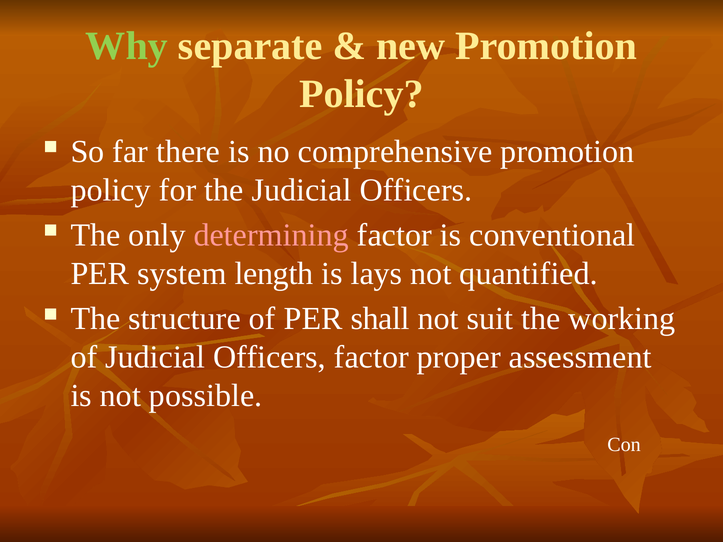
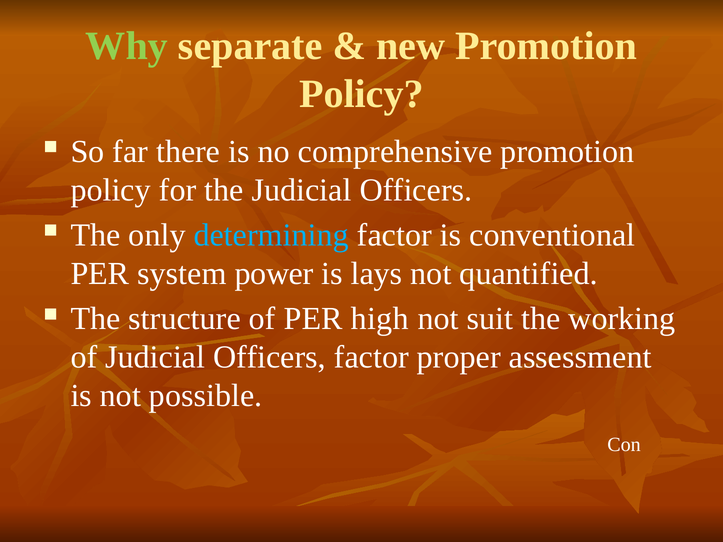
determining colour: pink -> light blue (271, 235)
length: length -> power (274, 274)
shall: shall -> high (380, 319)
